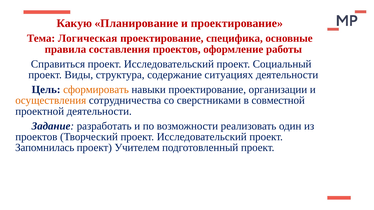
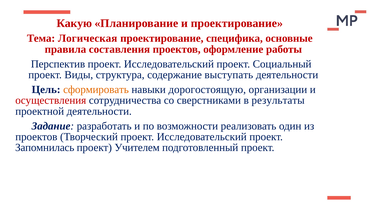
Справиться: Справиться -> Перспектив (58, 64)
ситуациях: ситуациях -> выступать (229, 75)
навыки проектирование: проектирование -> дорогостоящую (207, 90)
осуществления colour: orange -> red (51, 101)
совместной: совместной -> результаты (278, 101)
